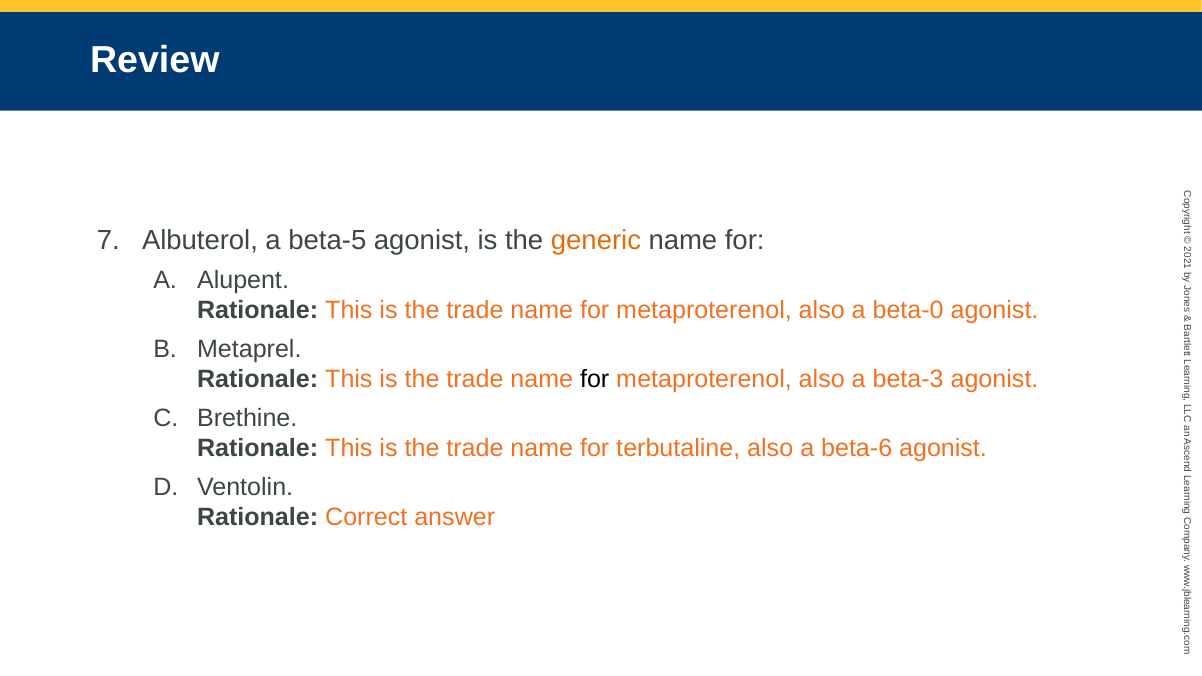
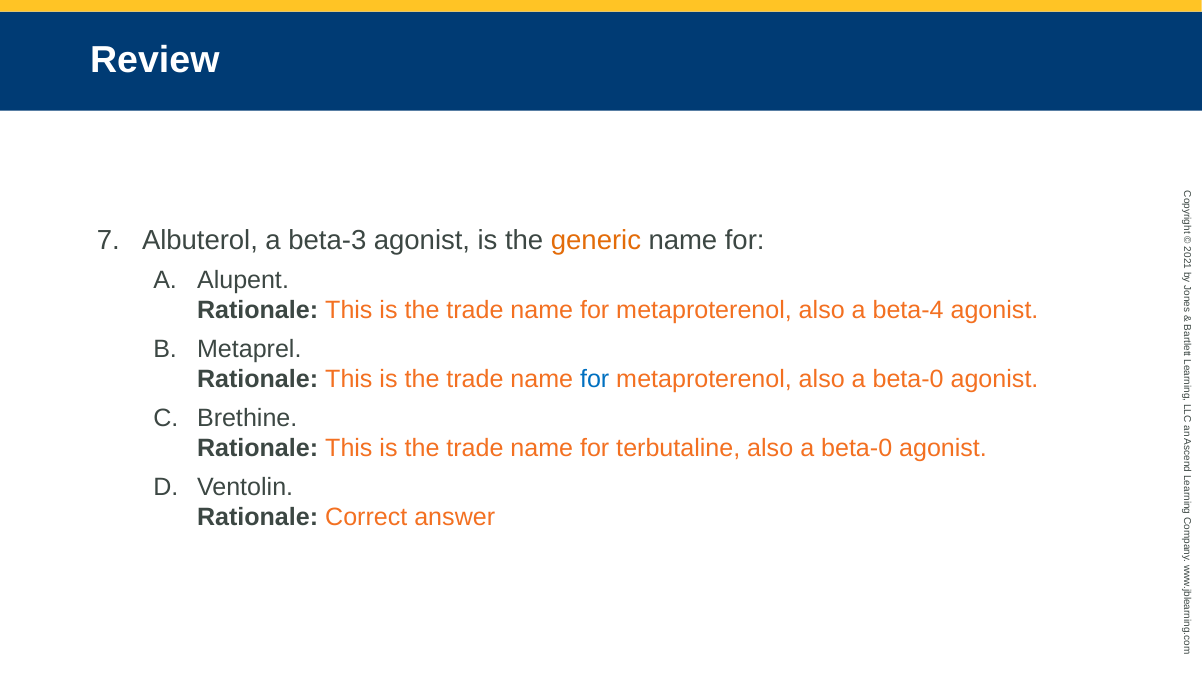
beta-5: beta-5 -> beta-3 (327, 240)
beta-0: beta-0 -> beta-4 (908, 310)
for colour: black -> blue (595, 379)
metaproterenol also a beta-3: beta-3 -> beta-0 (908, 379)
terbutaline also a beta-6: beta-6 -> beta-0 (857, 448)
